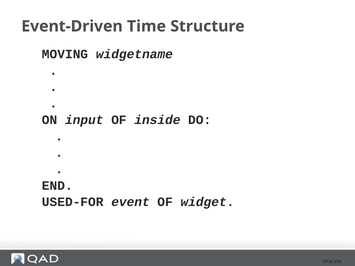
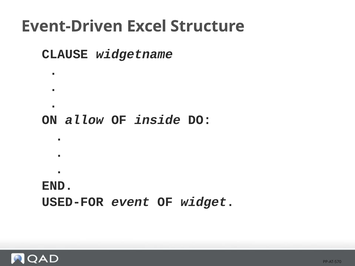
Time: Time -> Excel (147, 26)
MOVING: MOVING -> CLAUSE (65, 54)
input: input -> allow (84, 120)
